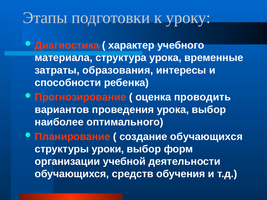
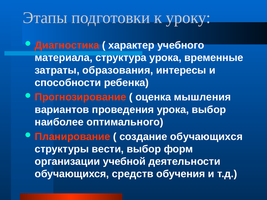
проводить: проводить -> мышления (202, 97)
уроки: уроки -> вести (108, 149)
